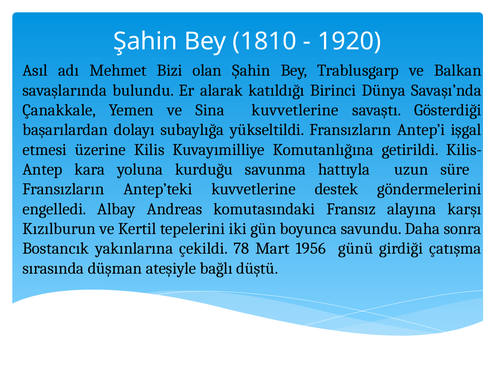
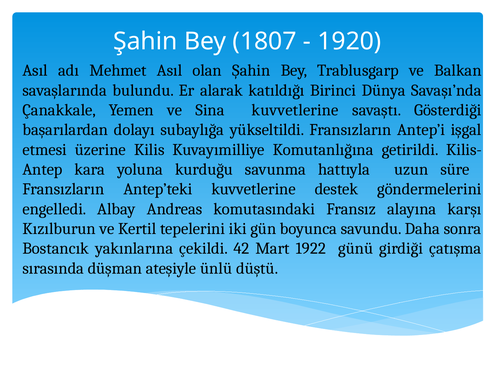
1810: 1810 -> 1807 (265, 41)
Mehmet Bizi: Bizi -> Asıl (170, 71)
78: 78 -> 42 (241, 249)
1956: 1956 -> 1922 (311, 249)
bağlı: bağlı -> ünlü (216, 269)
